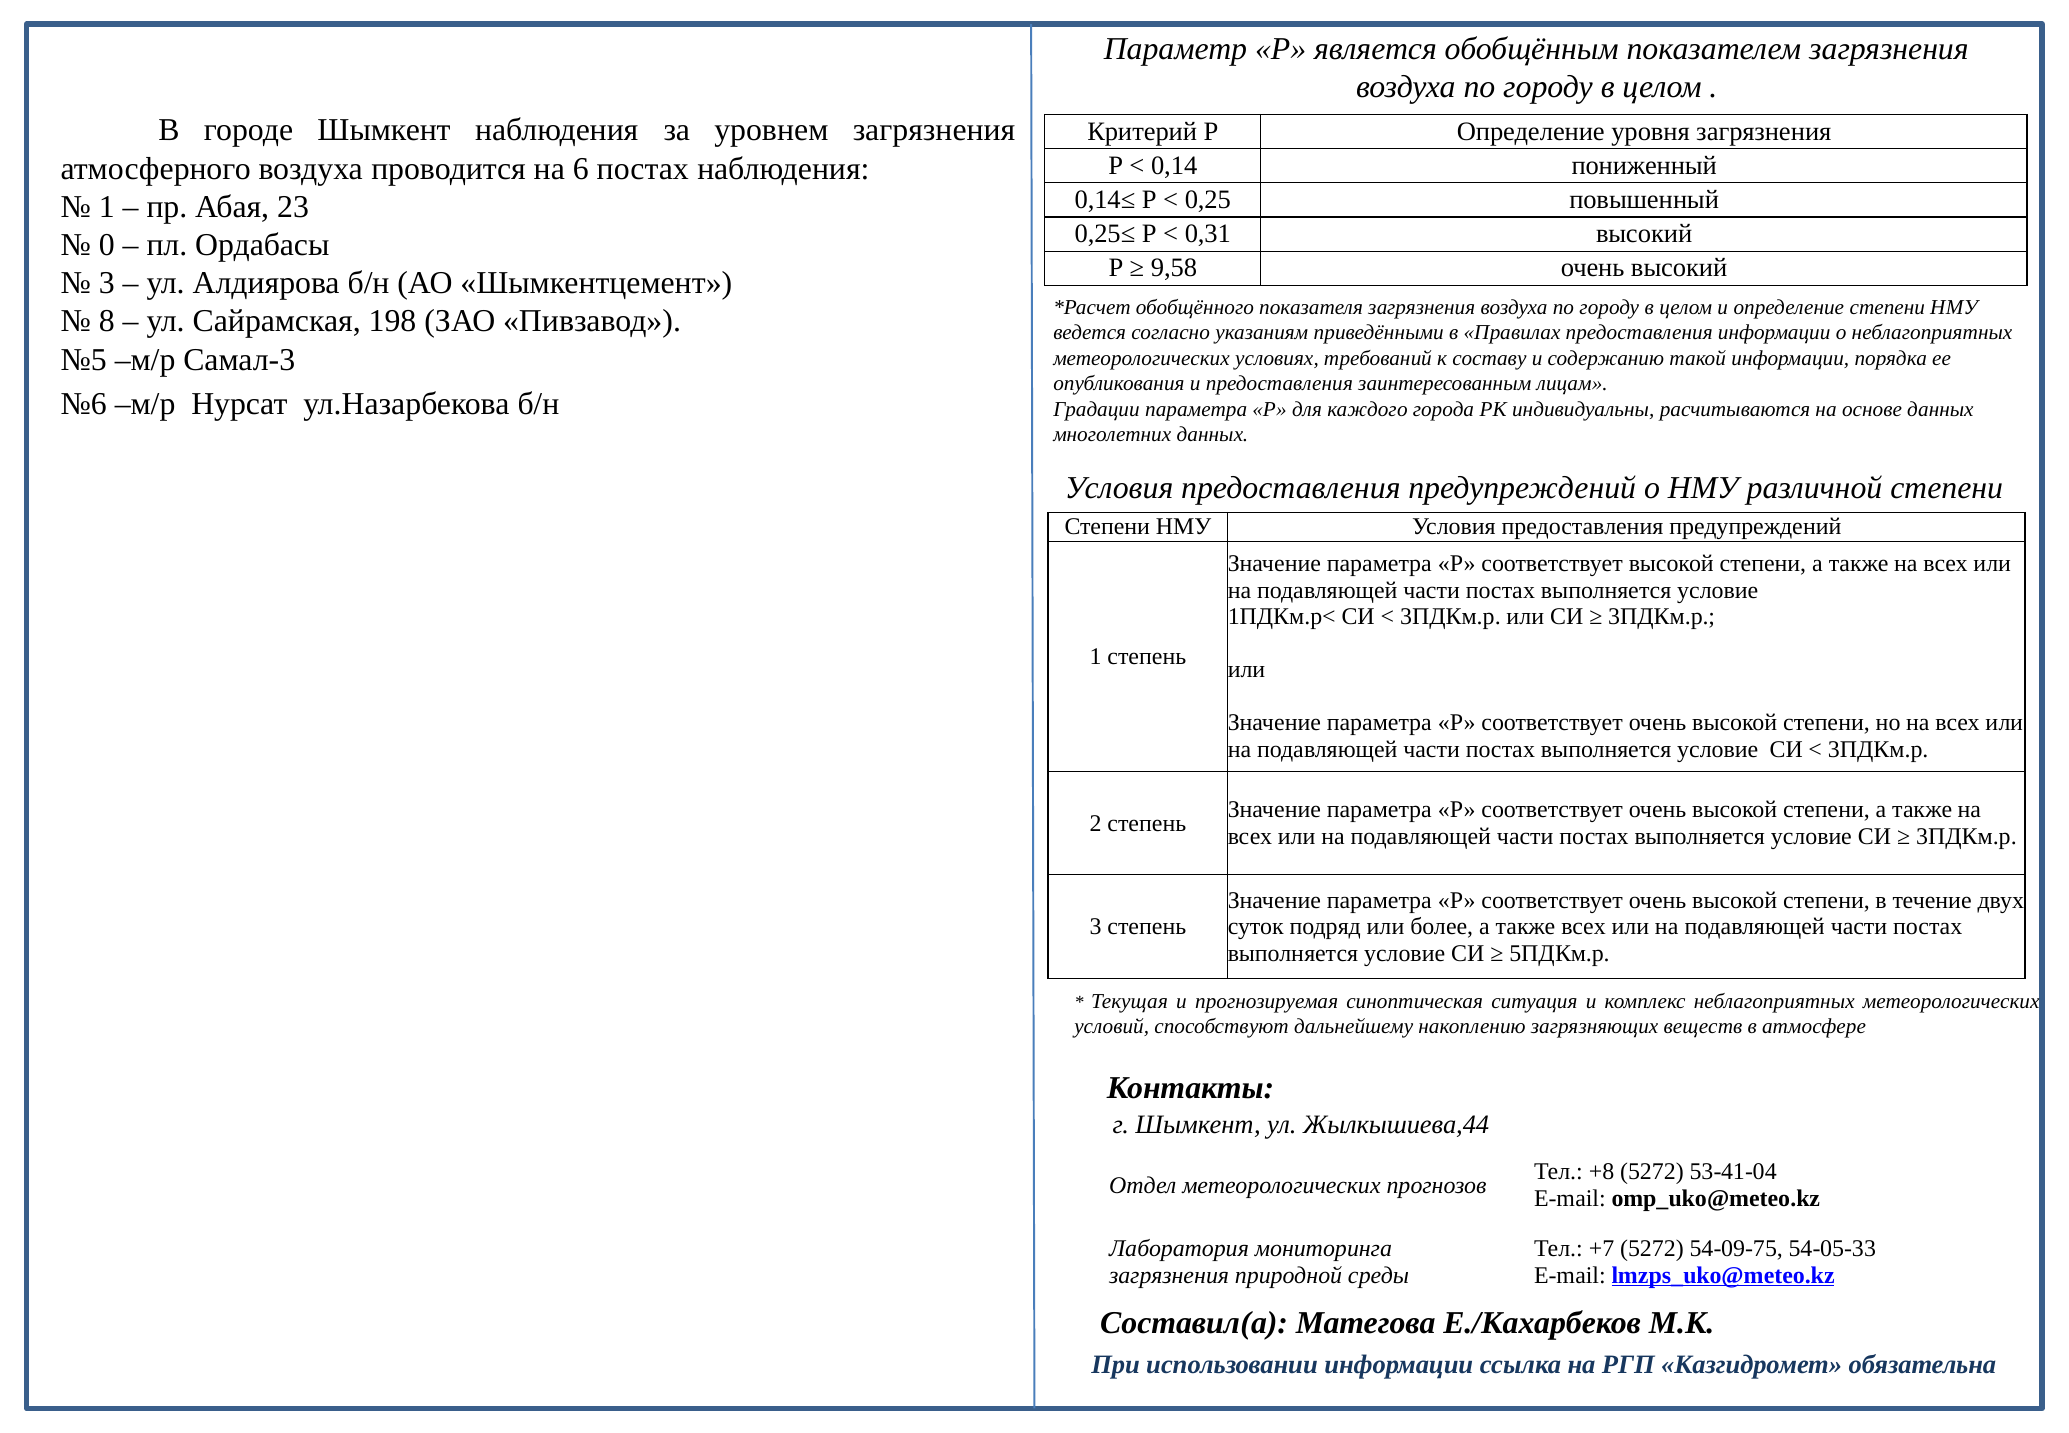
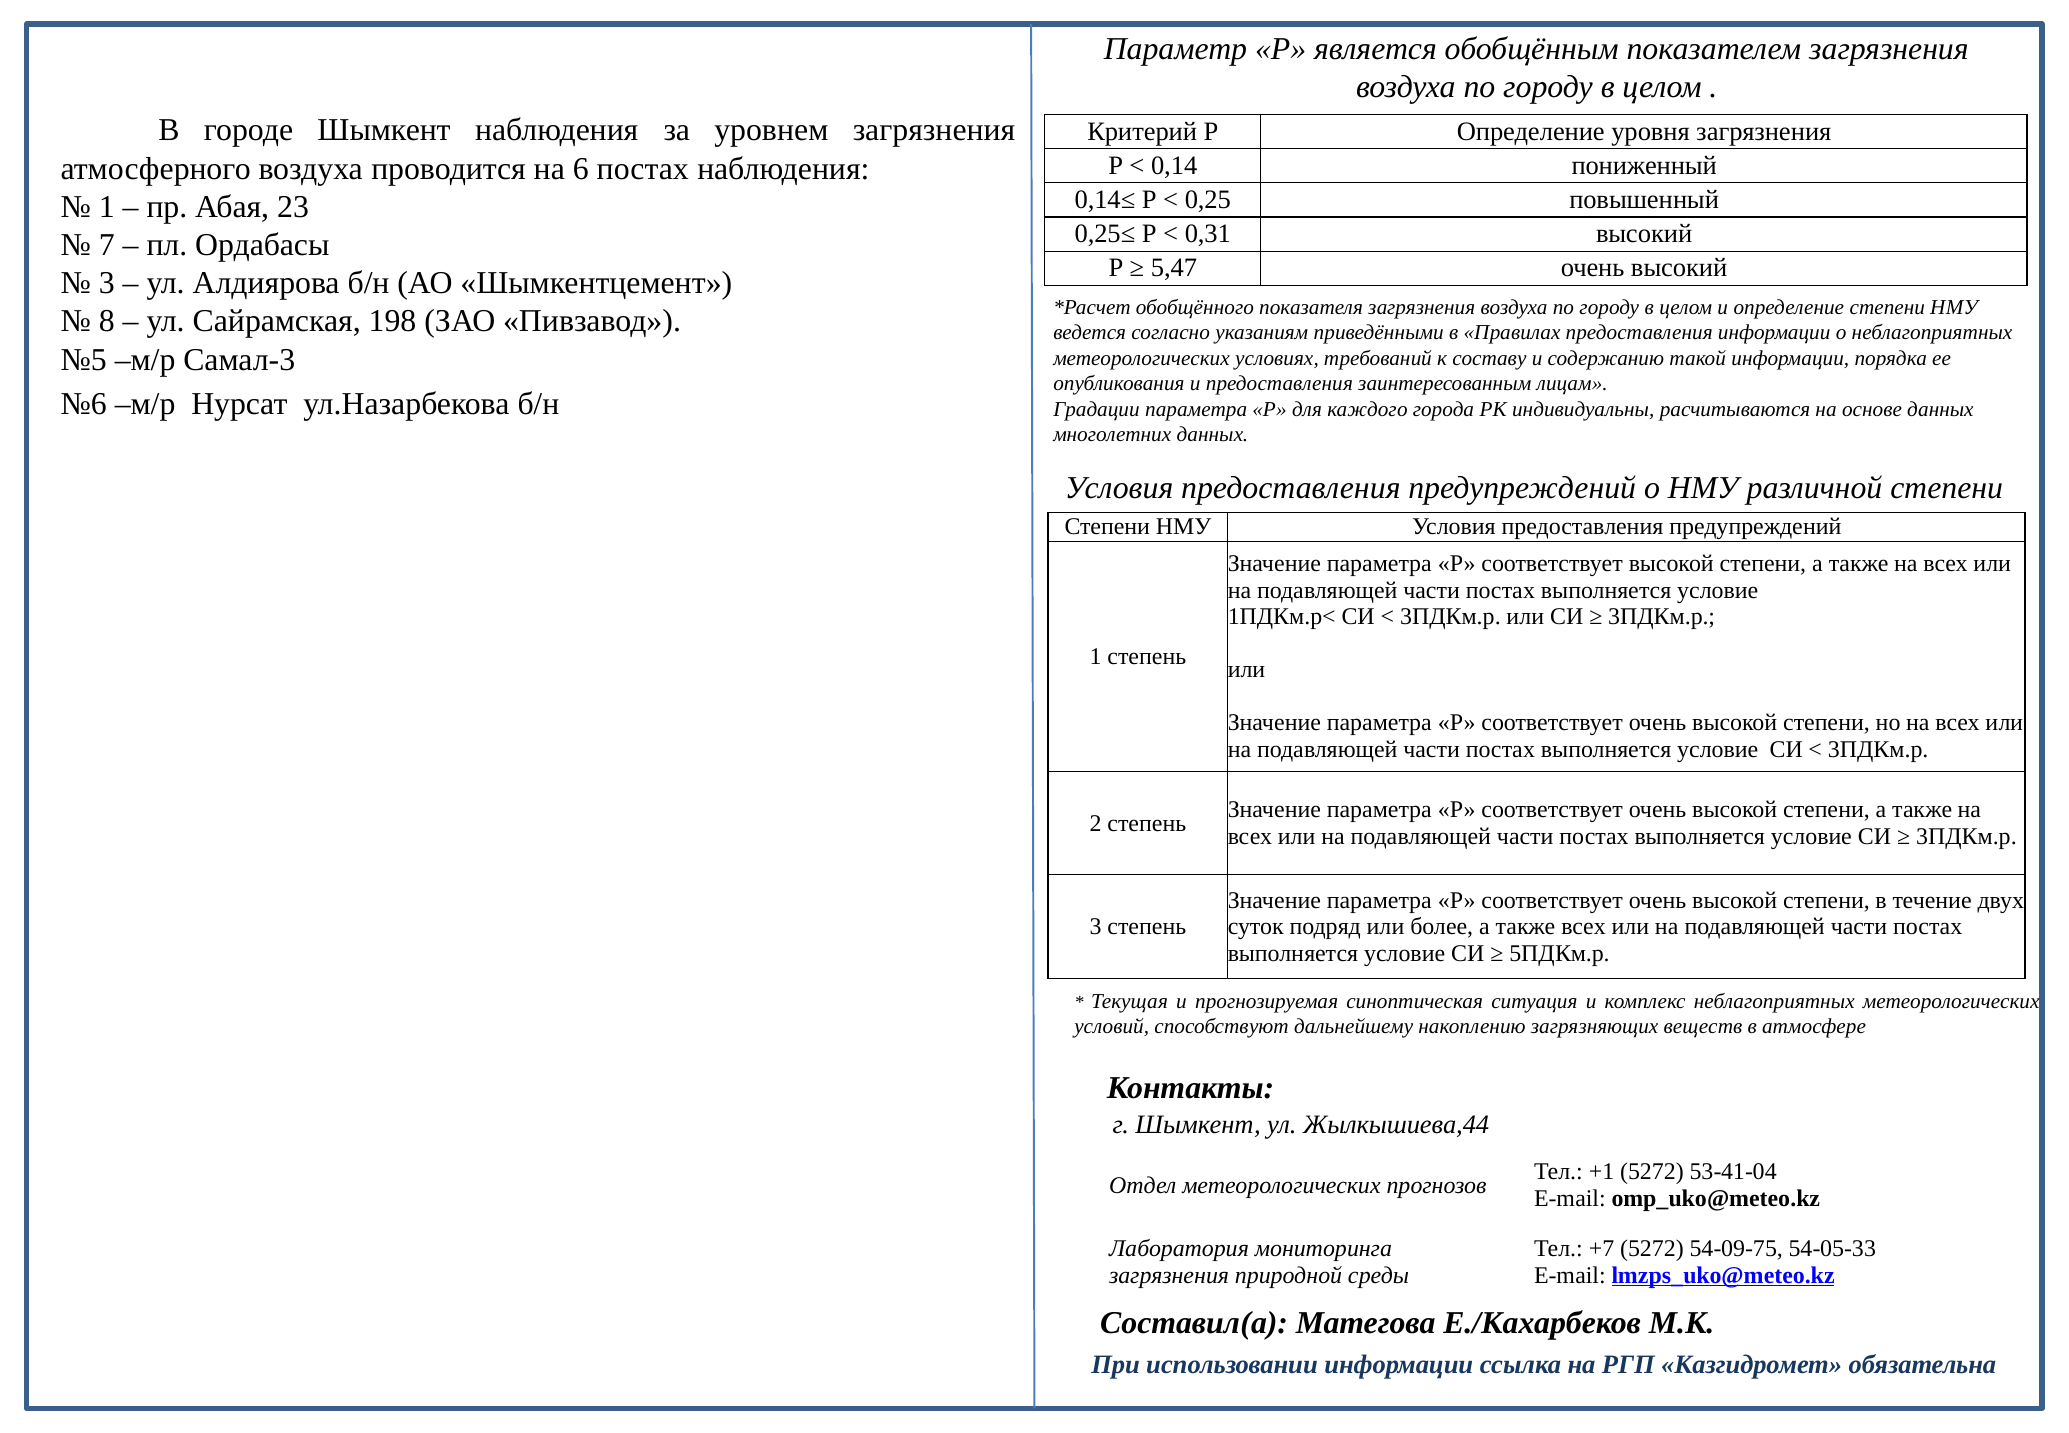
0: 0 -> 7 (107, 245)
9,58: 9,58 -> 5,47 (1174, 268)
+8: +8 -> +1 (1602, 1171)
